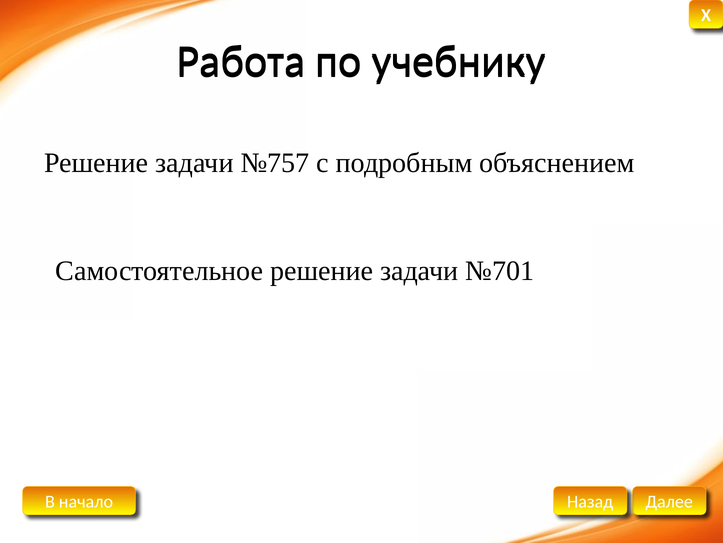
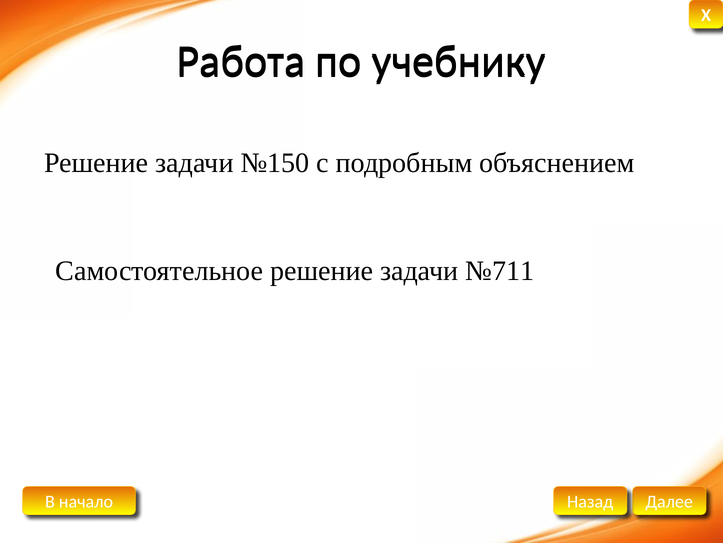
№757: №757 -> №150 (275, 163)
№701: №701 -> №711 (500, 271)
